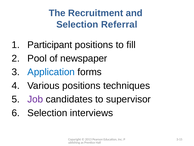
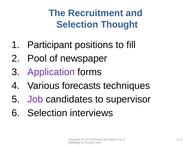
Referral: Referral -> Thought (119, 24)
Application colour: blue -> purple (51, 72)
Various positions: positions -> forecasts (81, 85)
